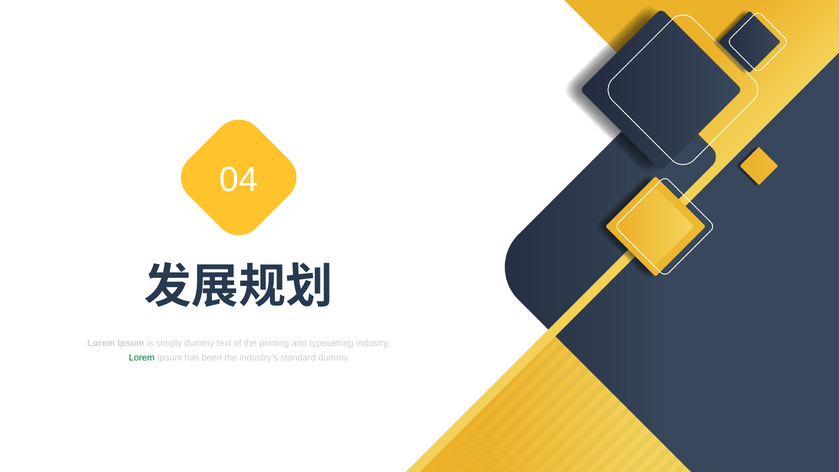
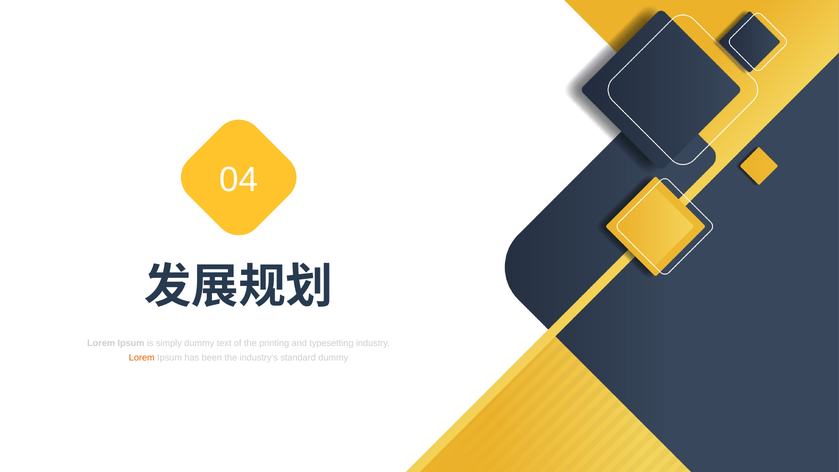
Lorem colour: green -> orange (142, 357)
